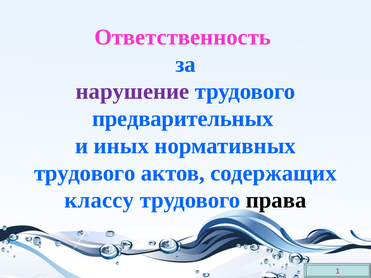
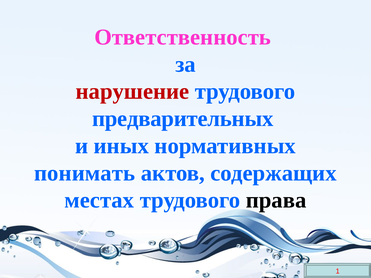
нарушение colour: purple -> red (132, 92)
трудового: трудового -> понимать (85, 173)
классу: классу -> местах (99, 200)
